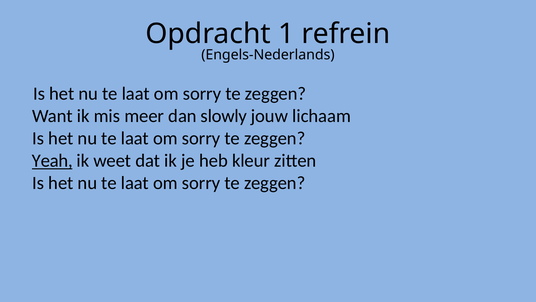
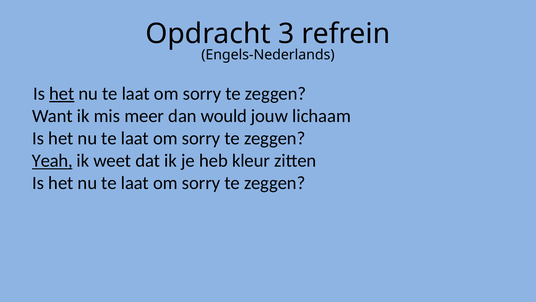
1: 1 -> 3 (286, 34)
het underline: none -> present (62, 94)
slowly: slowly -> would (224, 116)
